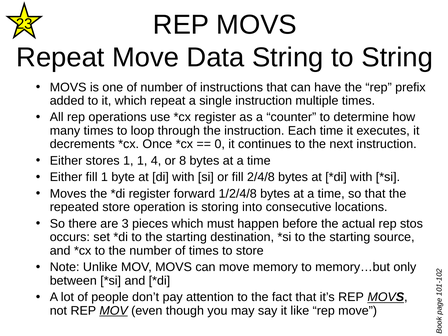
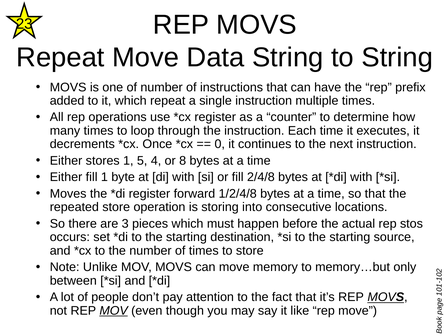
1 1: 1 -> 5 (142, 161)
